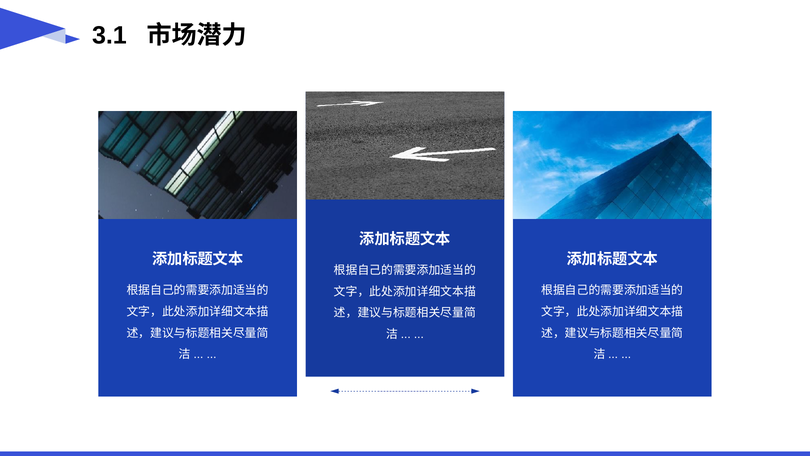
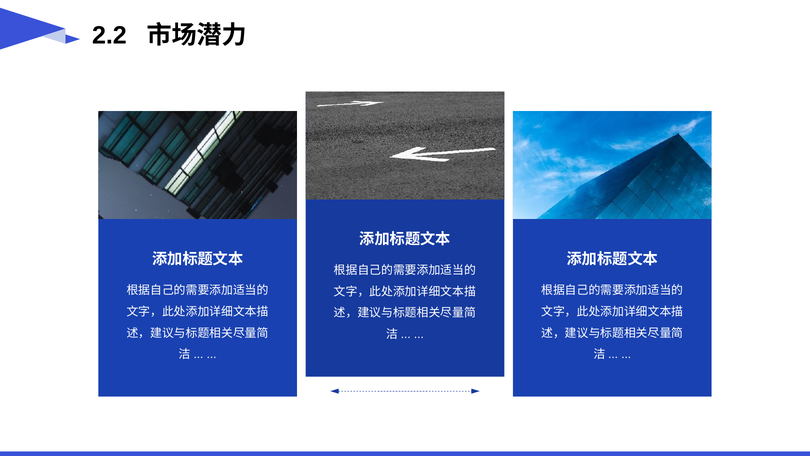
3.1: 3.1 -> 2.2 (109, 36)
